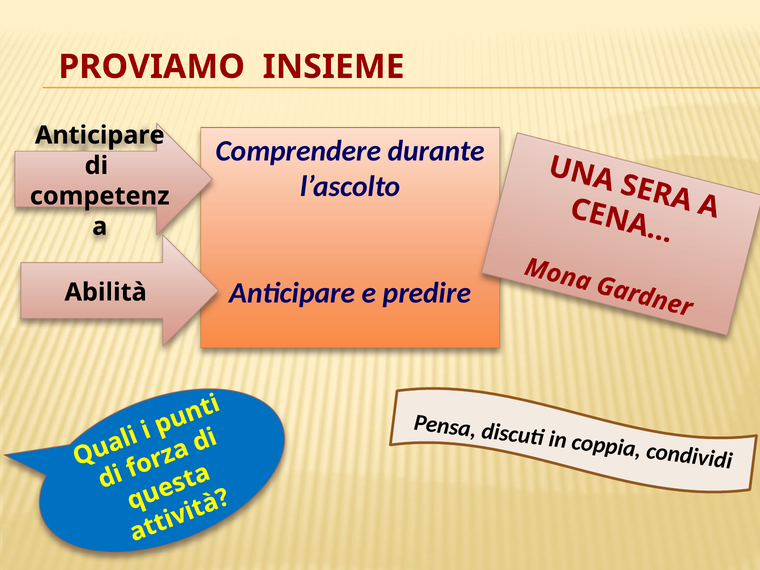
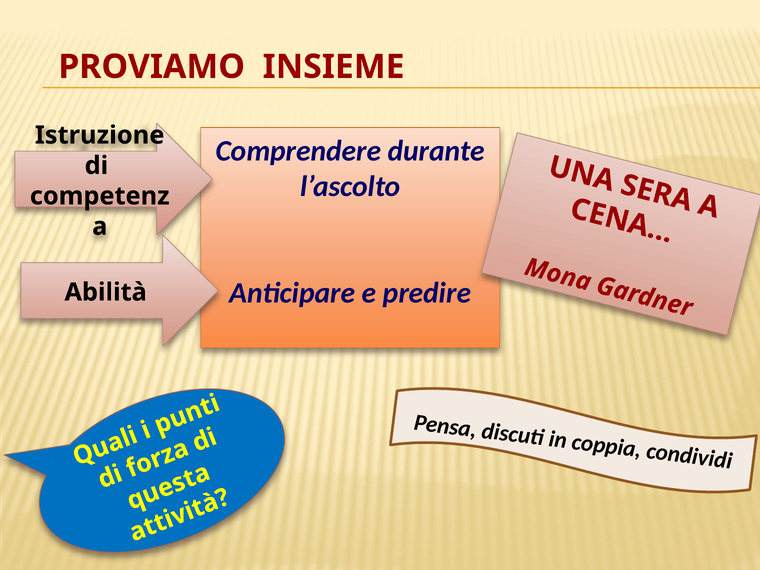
Anticipare: Anticipare -> Istruzione (100, 135)
